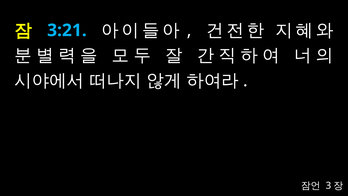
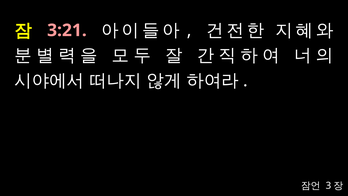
3:21 colour: light blue -> pink (67, 30)
